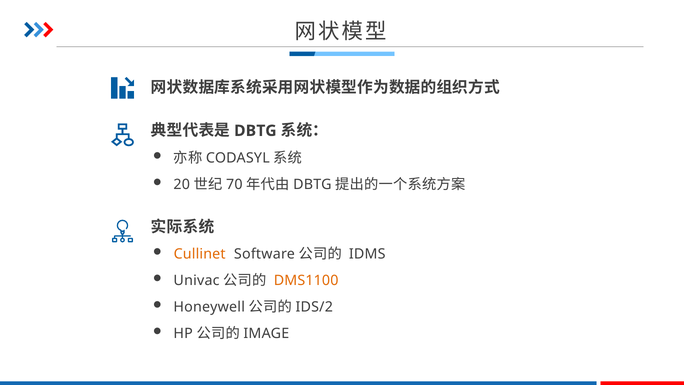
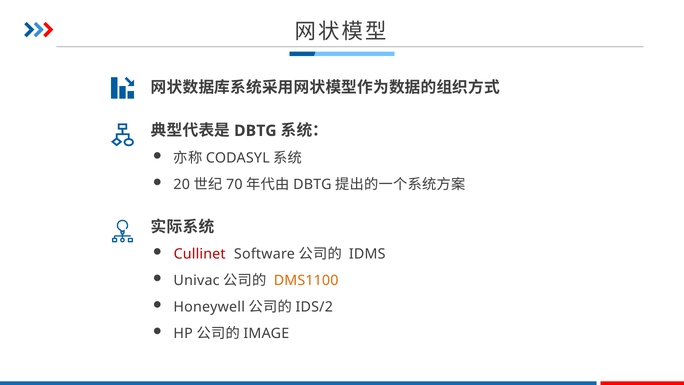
Cullinet colour: orange -> red (200, 254)
